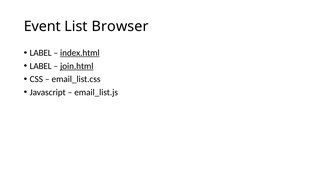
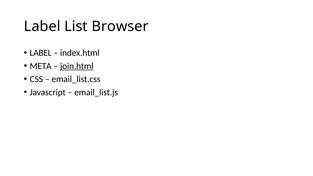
Event: Event -> Label (42, 26)
index.html underline: present -> none (80, 53)
LABEL: LABEL -> META (41, 66)
